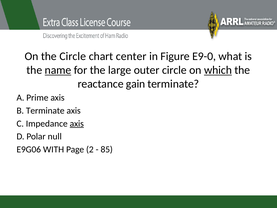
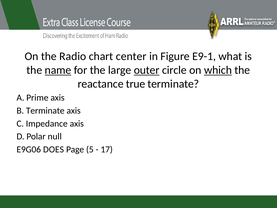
the Circle: Circle -> Radio (73, 56)
E9-0: E9-0 -> E9-1 (204, 56)
outer underline: none -> present (147, 70)
gain: gain -> true (136, 84)
axis underline: present -> none (77, 123)
WITH: WITH -> DOES (54, 149)
2: 2 -> 5 (90, 149)
85: 85 -> 17 (107, 149)
